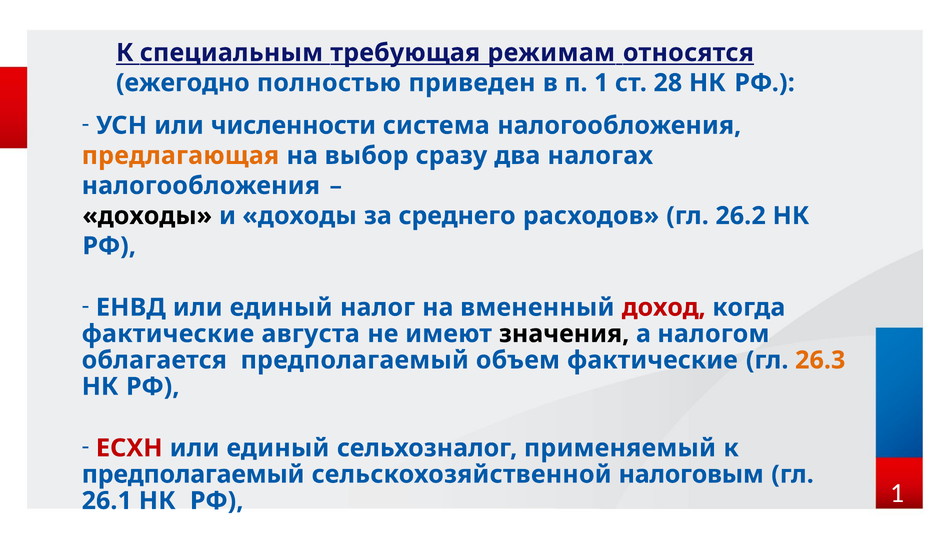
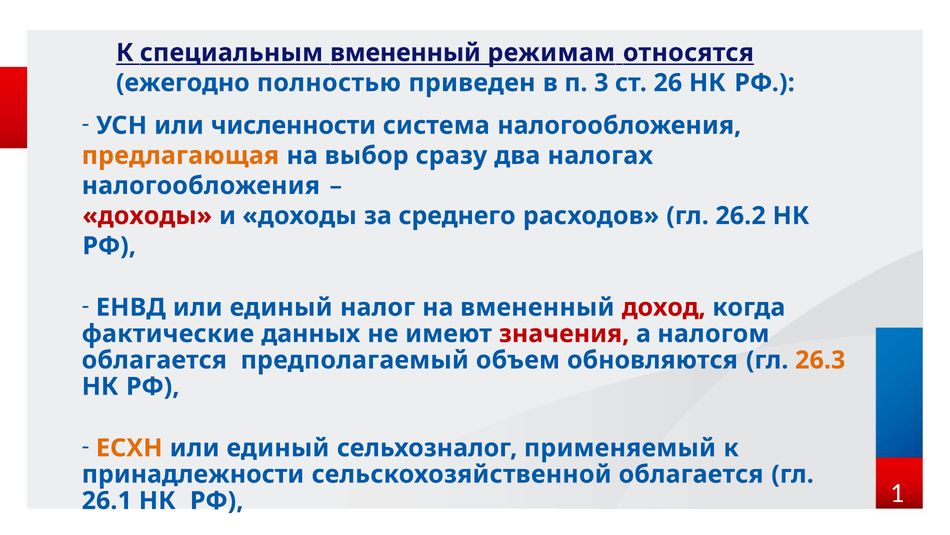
специальным требующая: требующая -> вмененный (405, 53)
п 1: 1 -> 3 (601, 83)
28: 28 -> 26 (668, 83)
доходы colour: black -> red (147, 216)
августа: августа -> данных (311, 333)
значения colour: black -> red (564, 333)
объем фактические: фактические -> обновляются (652, 360)
ЕСХН colour: red -> orange (129, 448)
предполагаемый: предполагаемый -> принадлежности (193, 474)
сельскохозяйственной налоговым: налоговым -> облагается (691, 474)
